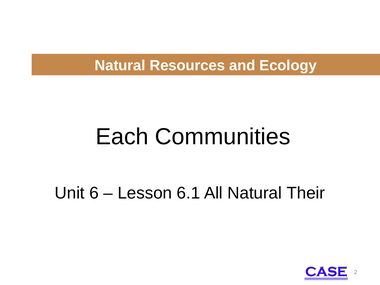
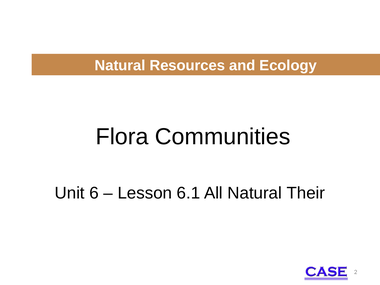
Each: Each -> Flora (122, 137)
